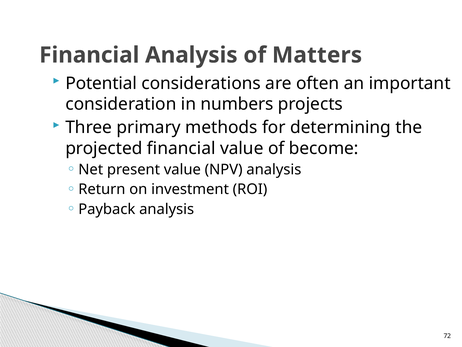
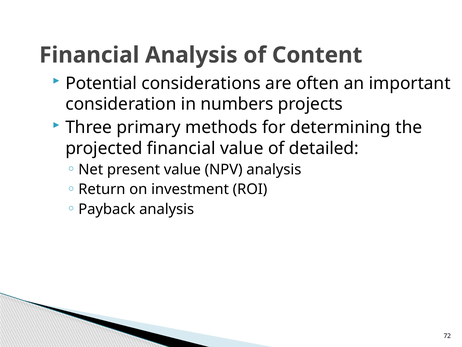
Matters: Matters -> Content (317, 55)
become: become -> detailed (324, 148)
